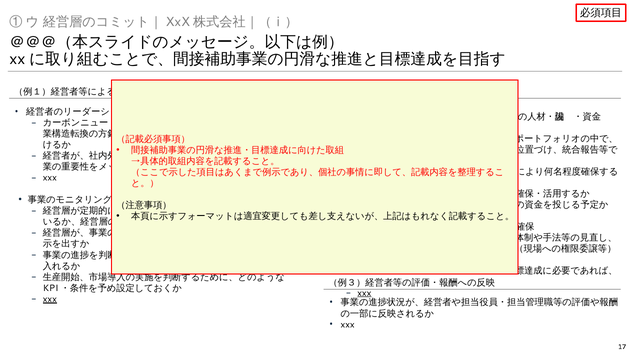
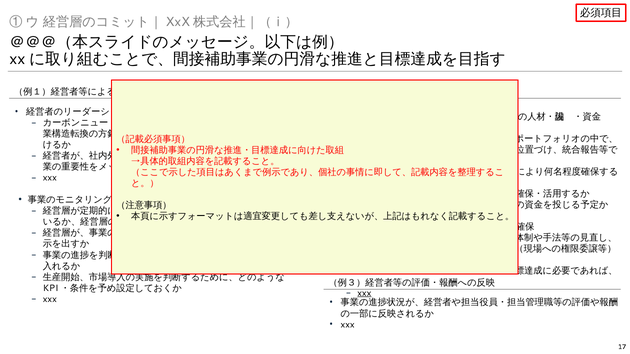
xxx underline: present -> none (50, 299)
